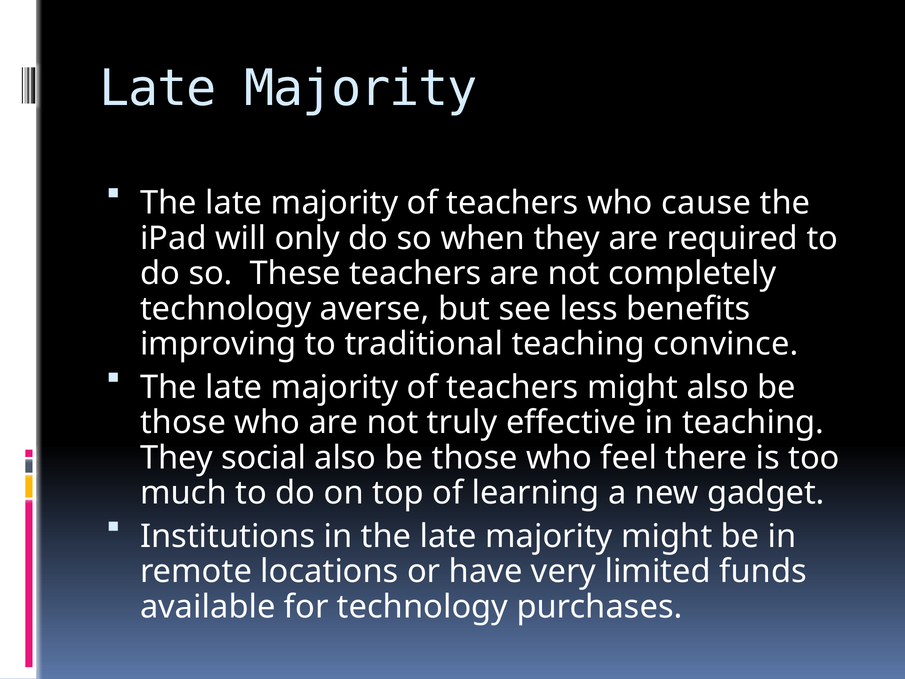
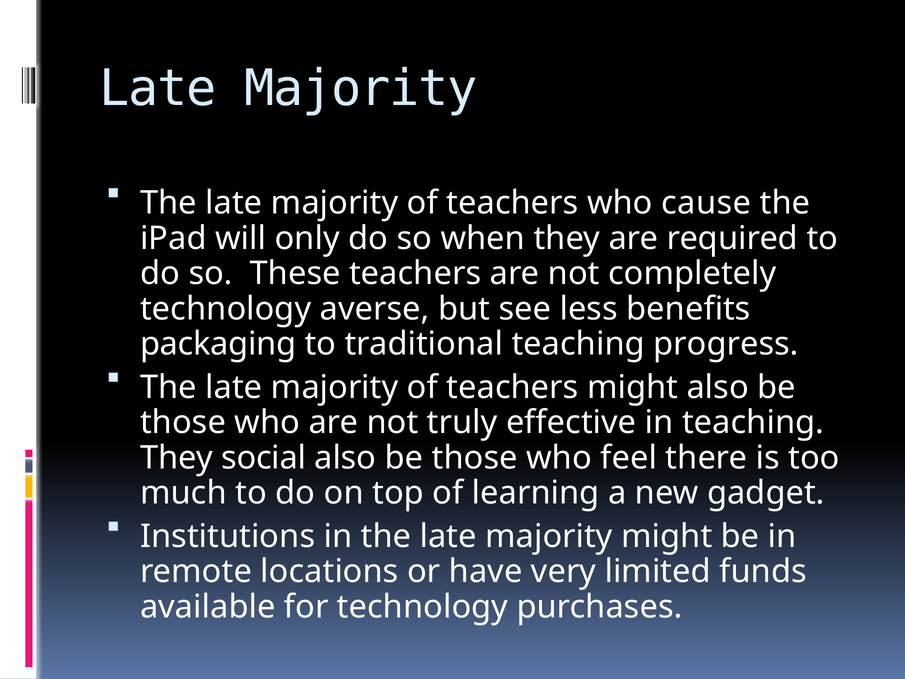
improving: improving -> packaging (218, 344)
convince: convince -> progress (726, 344)
